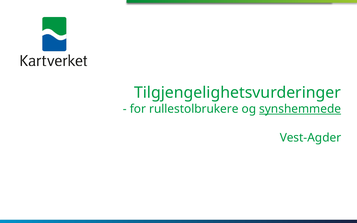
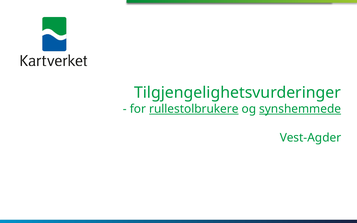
rullestolbrukere underline: none -> present (194, 109)
